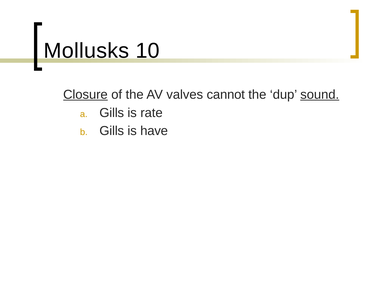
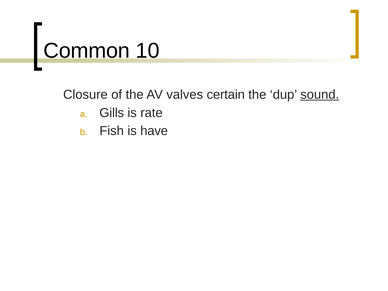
Mollusks: Mollusks -> Common (87, 51)
Closure underline: present -> none (85, 95)
cannot: cannot -> certain (226, 95)
Gills: Gills -> Fish (112, 131)
